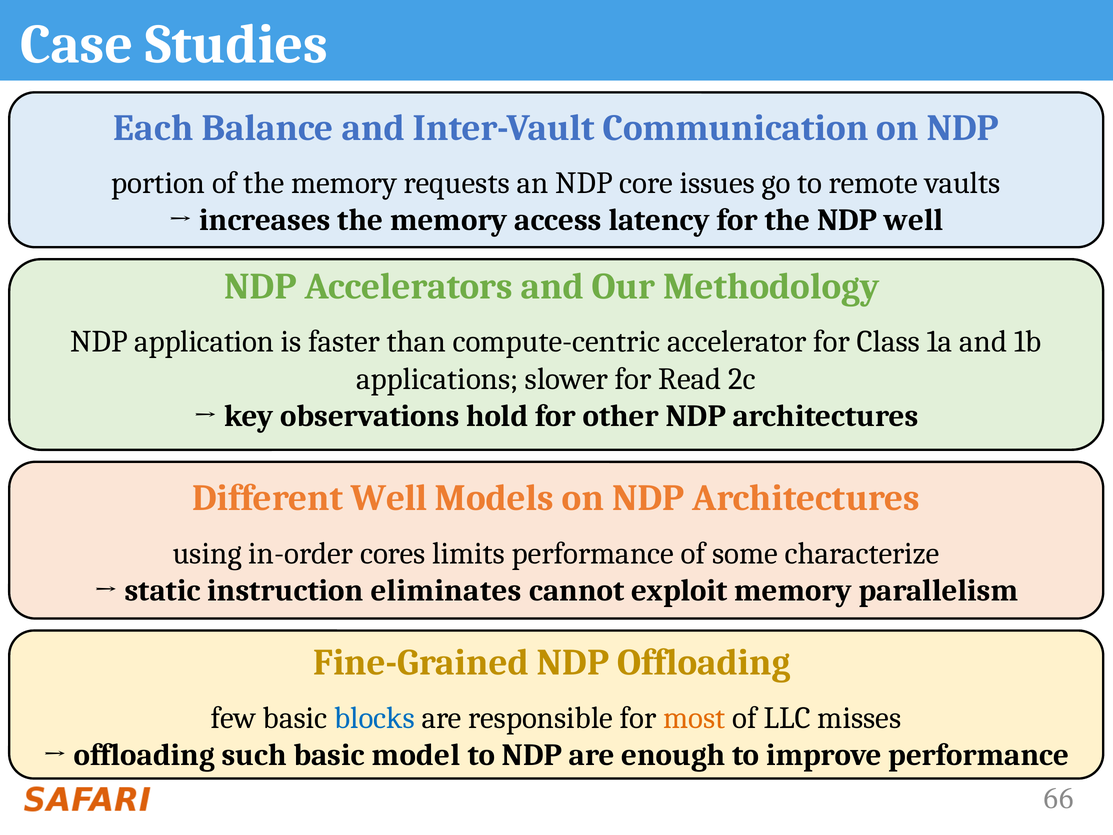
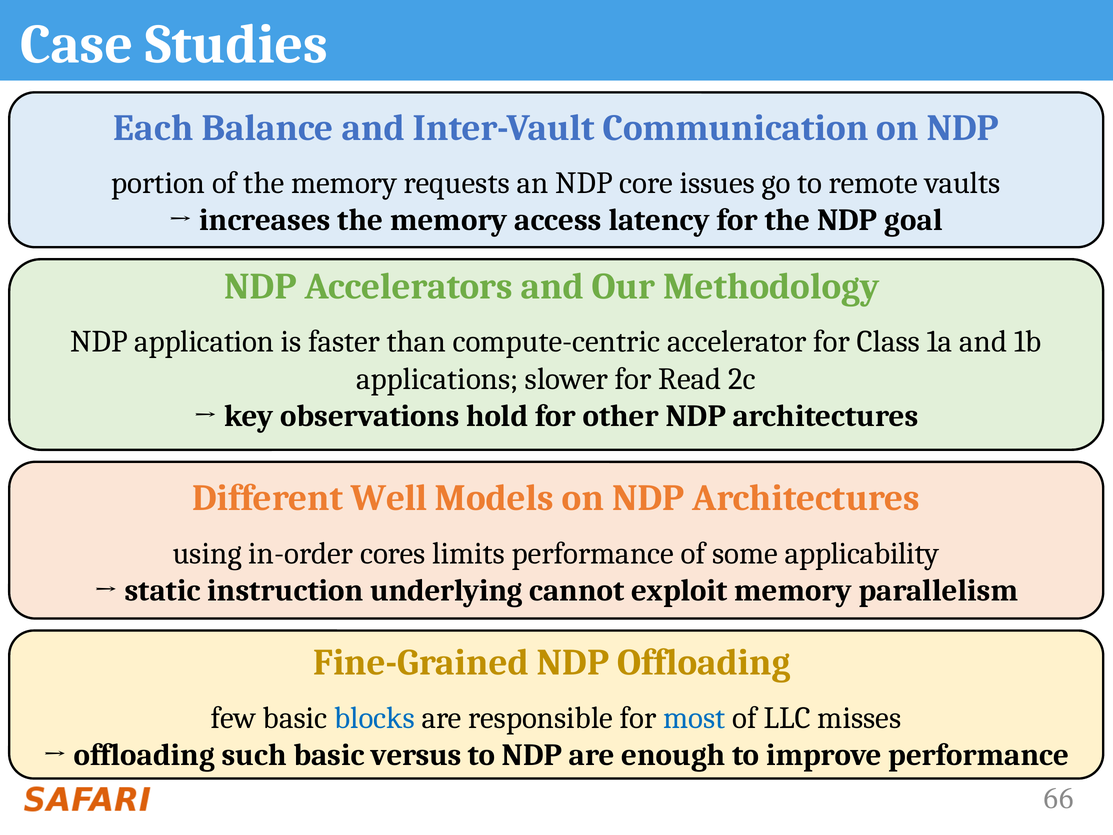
NDP well: well -> goal (914, 220)
characterize: characterize -> applicability (862, 553)
eliminates: eliminates -> underlying (446, 590)
most colour: orange -> blue (694, 718)
model: model -> versus (416, 755)
